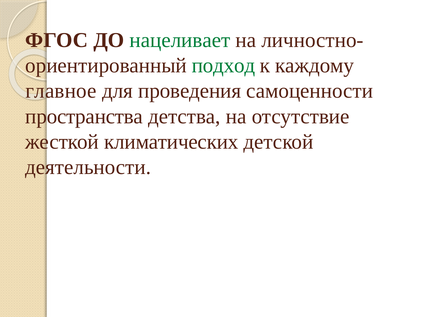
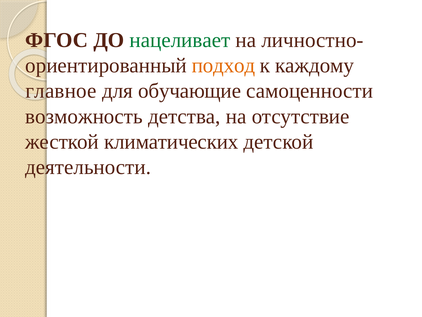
подход colour: green -> orange (223, 66)
проведения: проведения -> обучающие (190, 91)
пространства: пространства -> возможность (84, 116)
